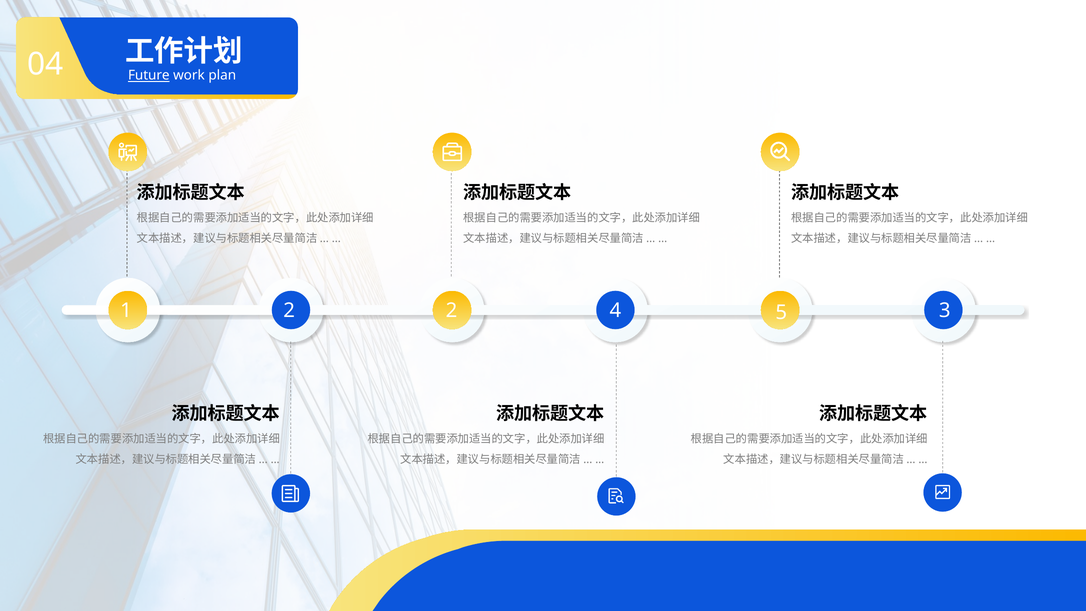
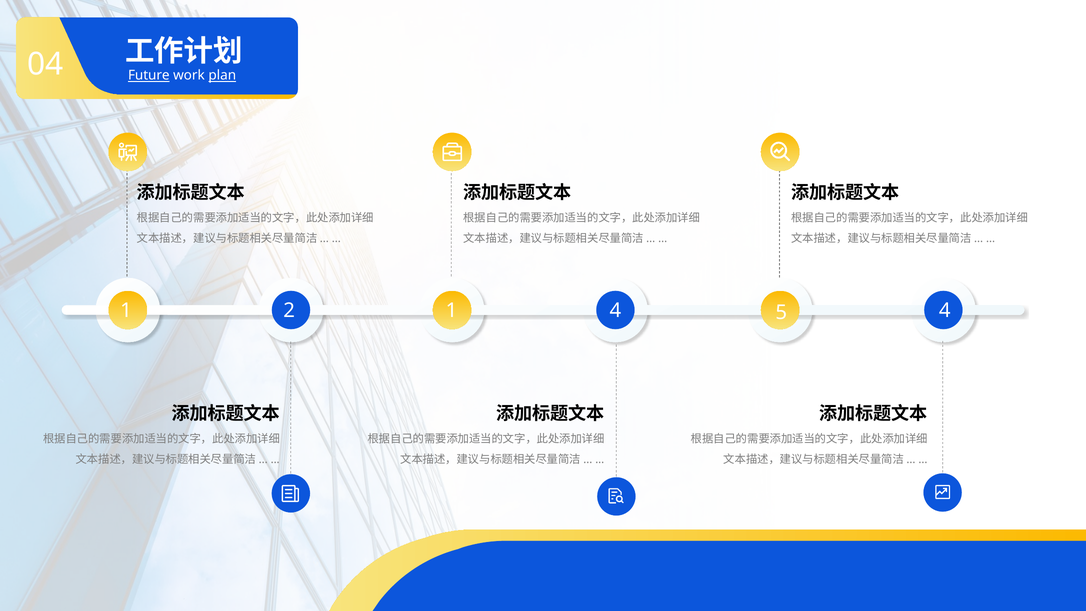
plan underline: none -> present (222, 75)
2 2: 2 -> 1 (451, 310)
5 3: 3 -> 4 (945, 310)
